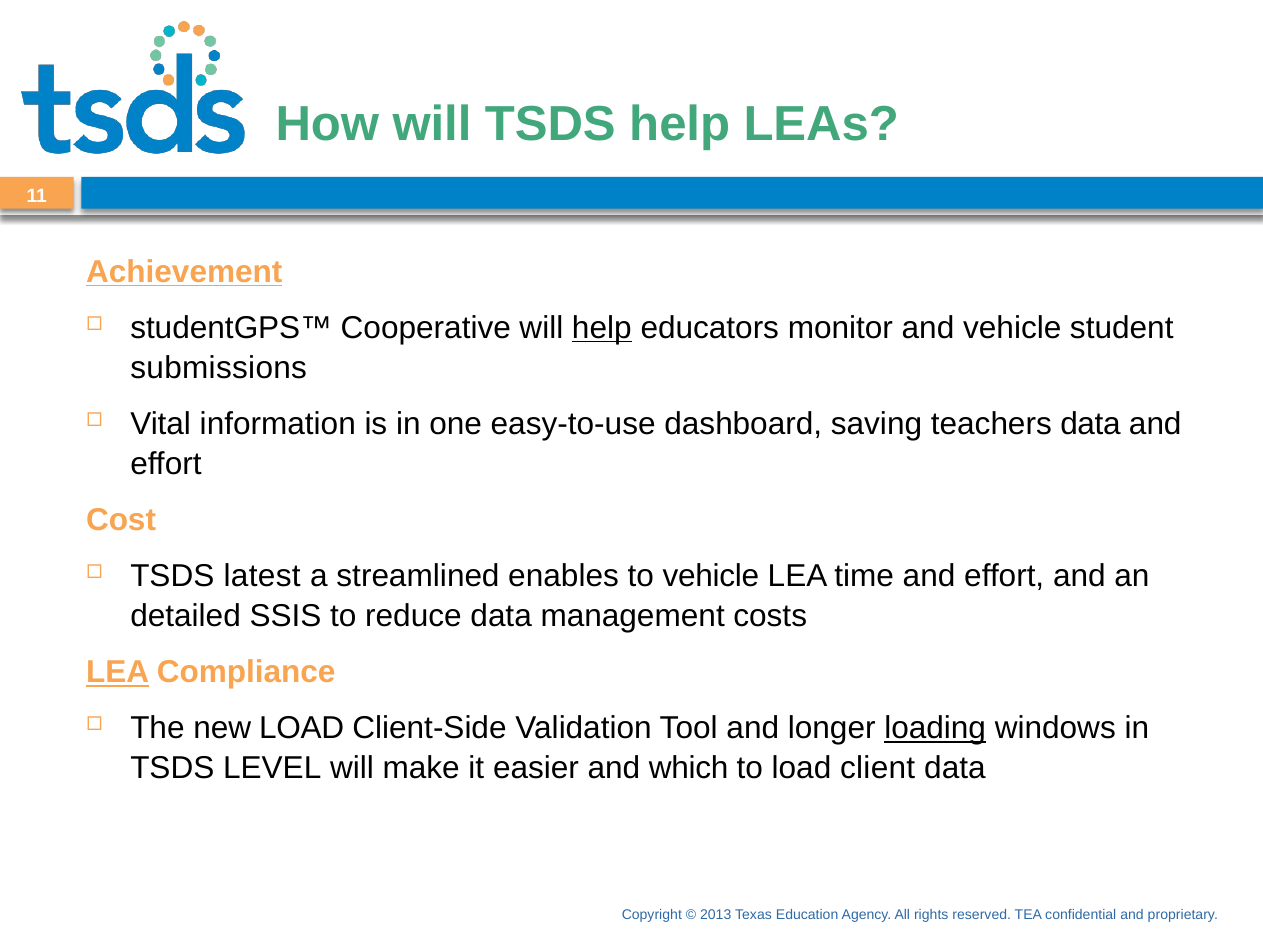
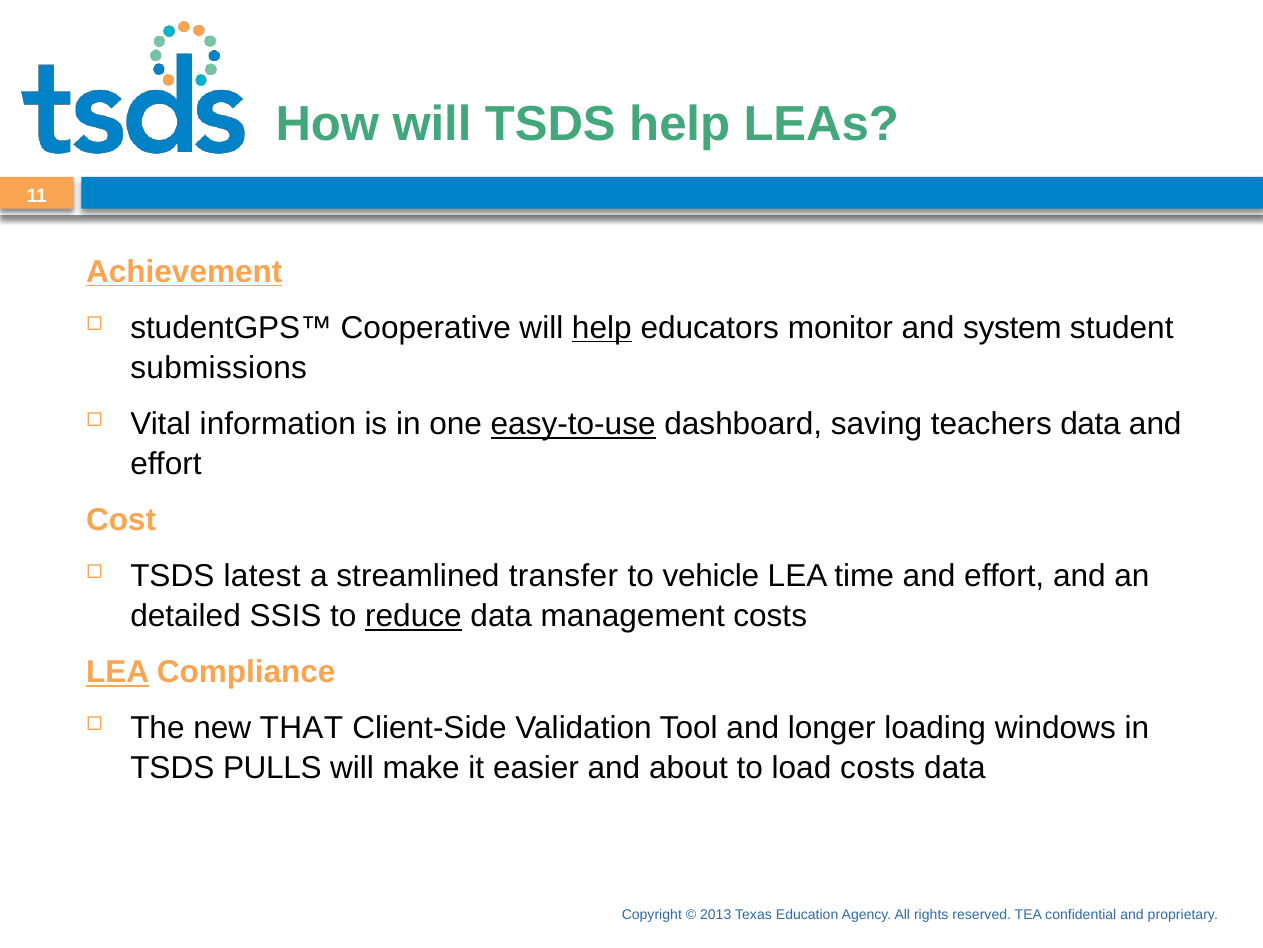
and vehicle: vehicle -> system (1012, 328)
easy-to-use underline: none -> present (573, 424)
enables: enables -> transfer (563, 576)
reduce underline: none -> present (413, 616)
new LOAD: LOAD -> THAT (301, 728)
loading underline: present -> none (935, 728)
LEVEL: LEVEL -> PULLS (272, 768)
which: which -> about (688, 768)
load client: client -> costs (878, 768)
